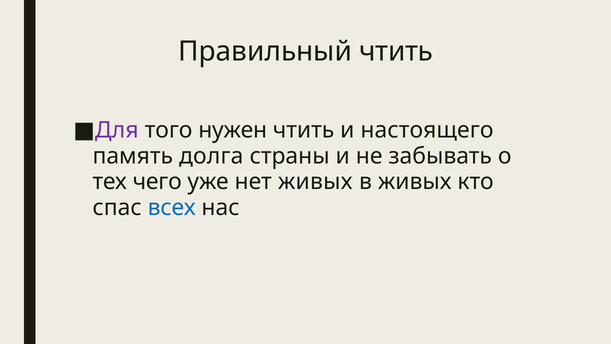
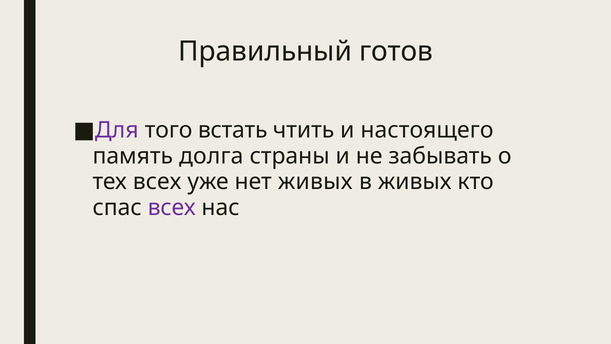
Правильный чтить: чтить -> готов (396, 51)
нужен: нужен -> встать (233, 130)
тех чего: чего -> всех (157, 182)
всех colour: blue -> purple (172, 208)
